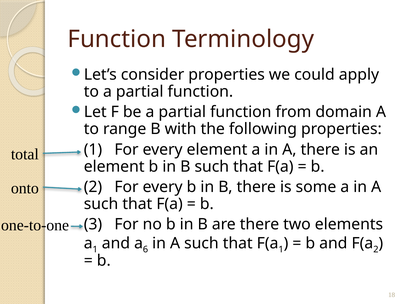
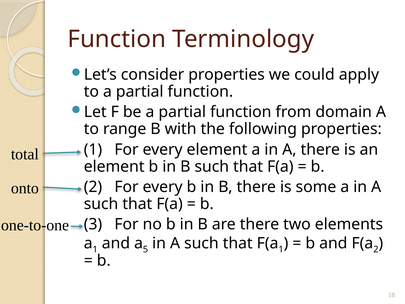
6: 6 -> 5 (145, 249)
